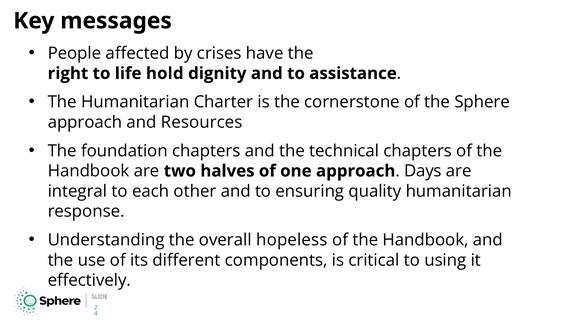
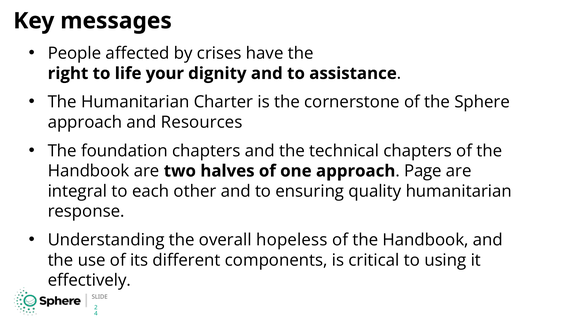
hold: hold -> your (165, 74)
Days: Days -> Page (423, 171)
